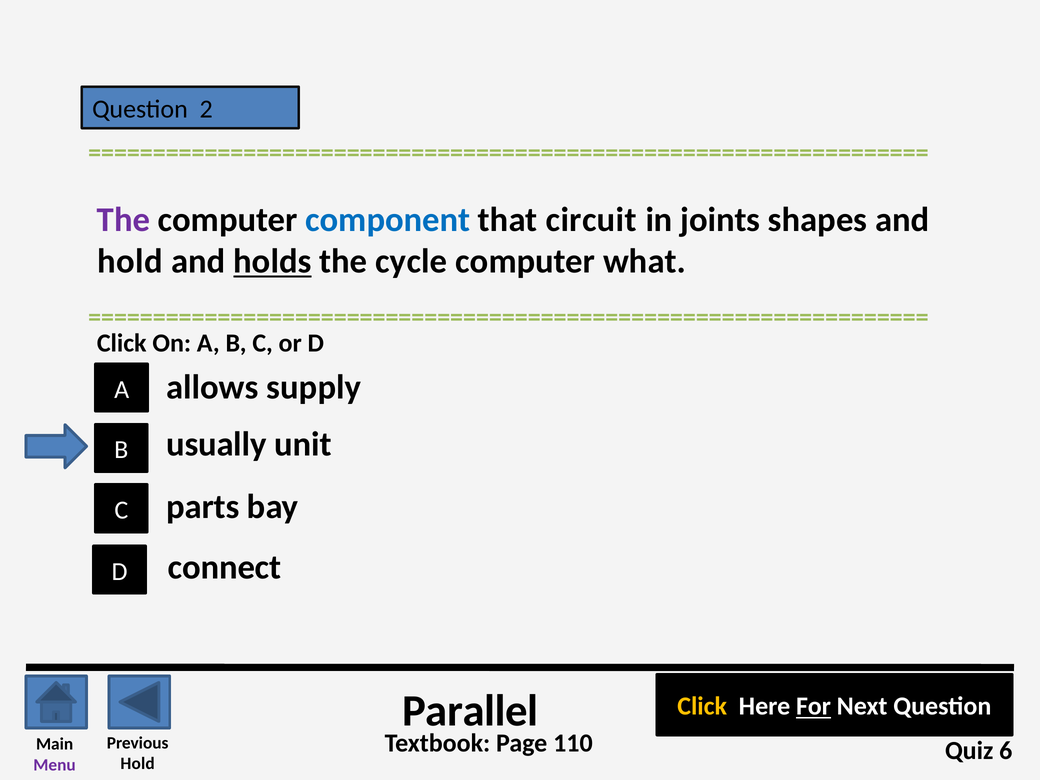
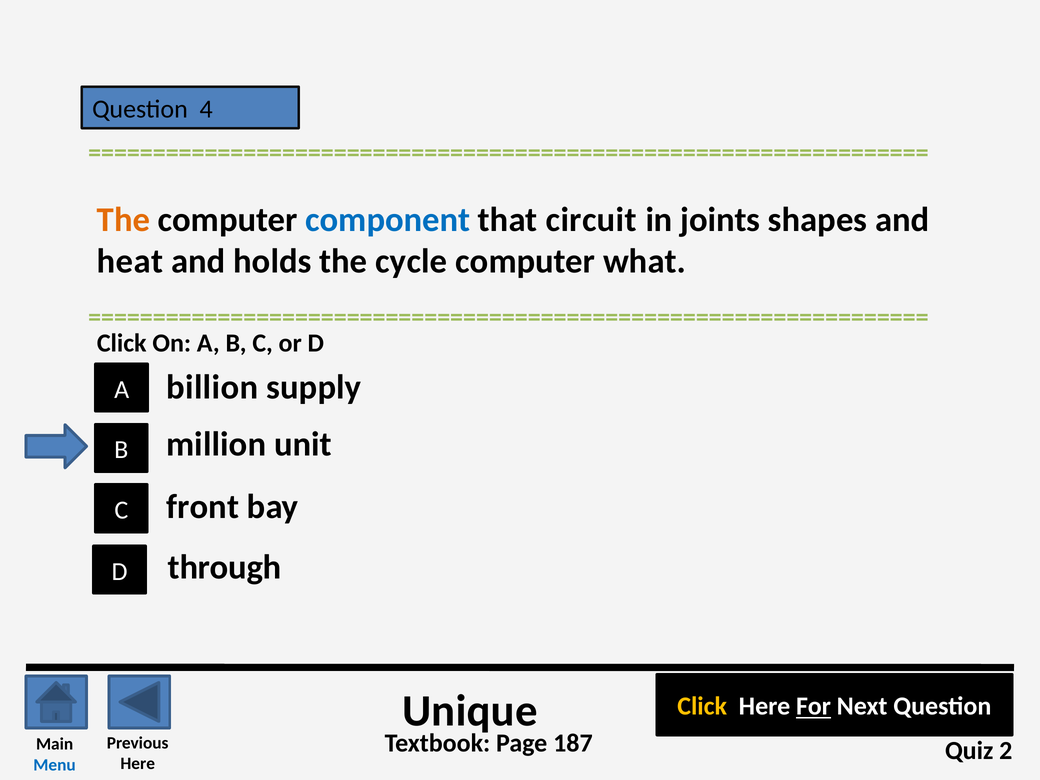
2: 2 -> 4 (206, 109)
The colour: purple -> orange (123, 220)
hold: hold -> heat (130, 261)
holds underline: present -> none (272, 261)
allows: allows -> billion (212, 387)
usually: usually -> million (216, 444)
parts: parts -> front (203, 507)
connect: connect -> through (225, 567)
Parallel: Parallel -> Unique (470, 711)
110: 110 -> 187 (573, 743)
6: 6 -> 2 (1006, 750)
Hold: Hold -> Here (138, 764)
Menu colour: purple -> blue (55, 765)
